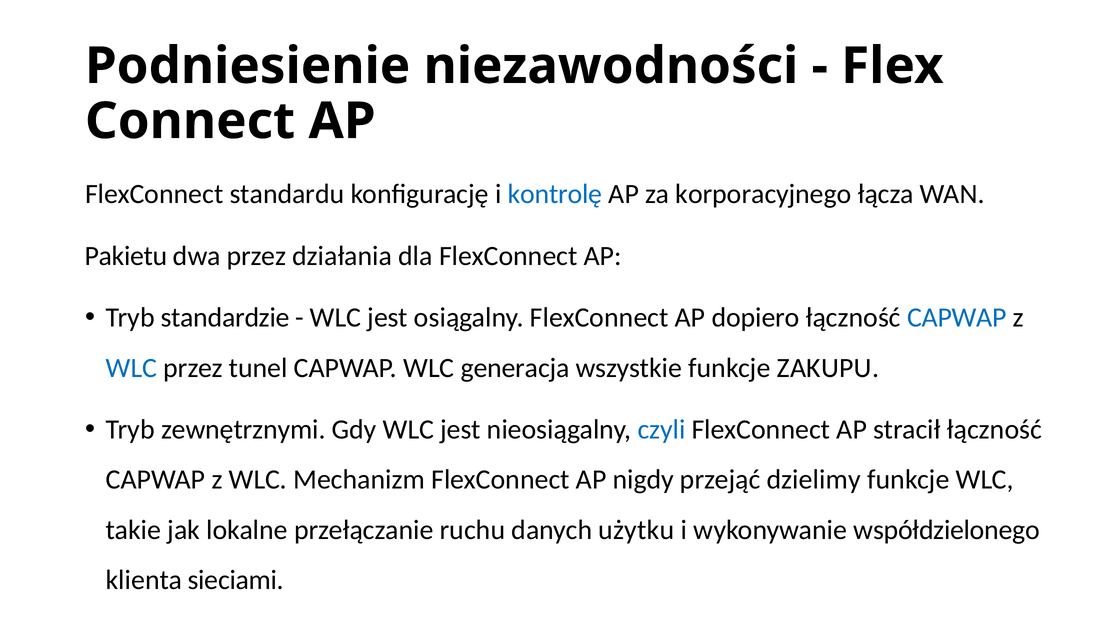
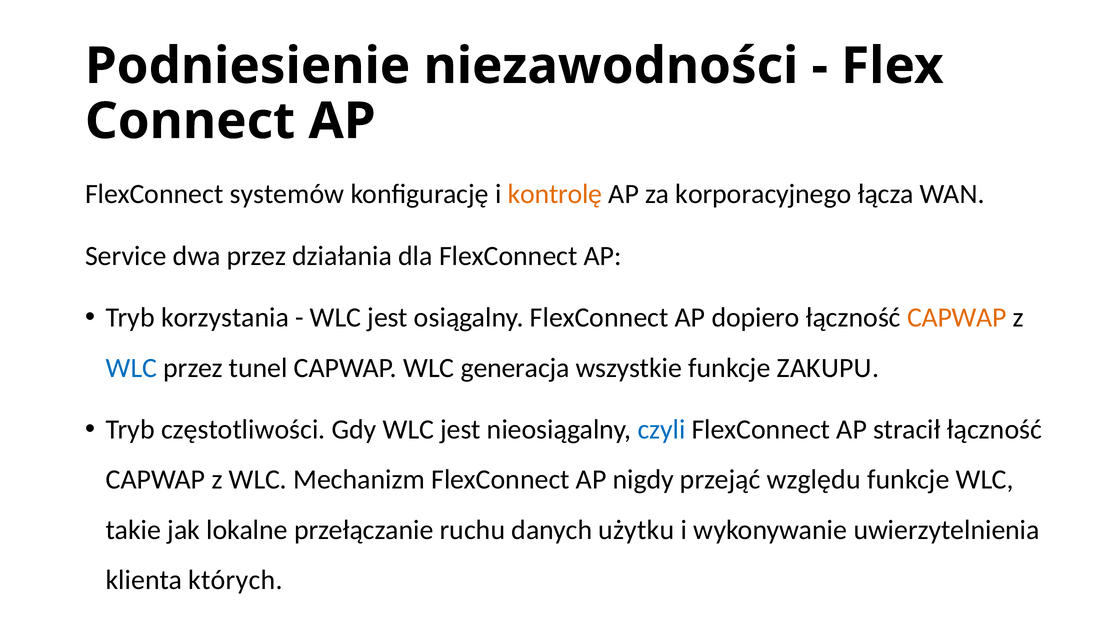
standardu: standardu -> systemów (287, 194)
kontrolę colour: blue -> orange (555, 194)
Pakietu: Pakietu -> Service (126, 256)
standardzie: standardzie -> korzystania (225, 318)
CAPWAP colour: blue -> orange (957, 318)
zewnętrznymi: zewnętrznymi -> częstotliwości (243, 430)
dzielimy: dzielimy -> względu (814, 480)
współdzielonego: współdzielonego -> uwierzytelnienia (947, 530)
sieciami: sieciami -> których (236, 580)
